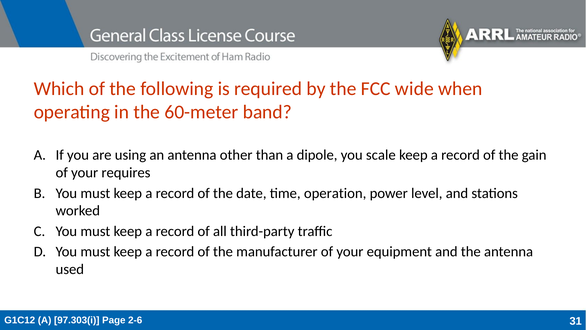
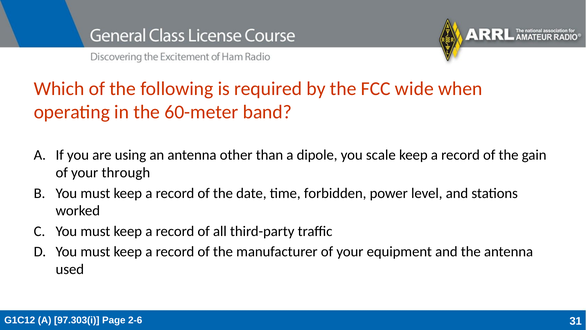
requires: requires -> through (126, 172)
operation: operation -> forbidden (335, 193)
